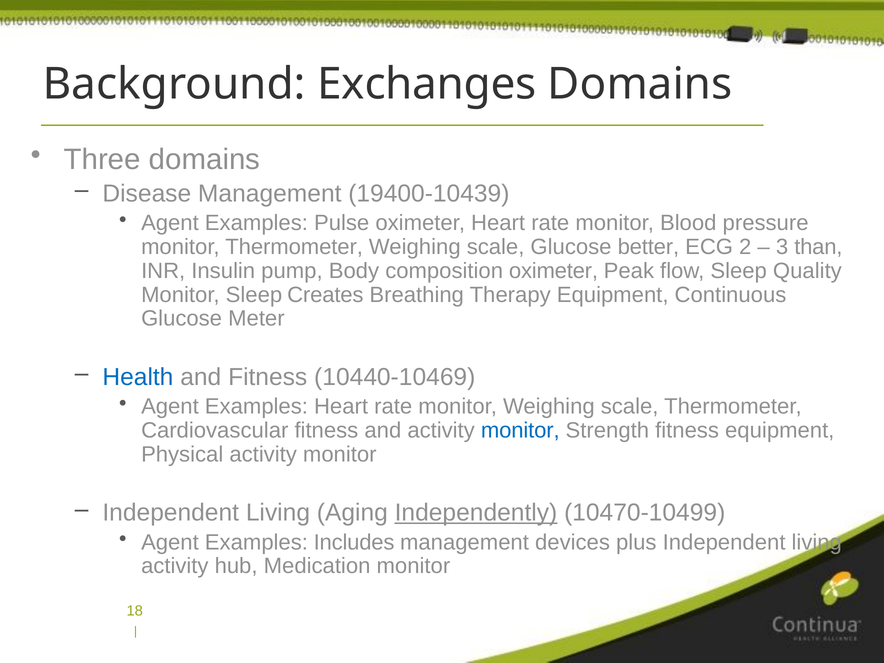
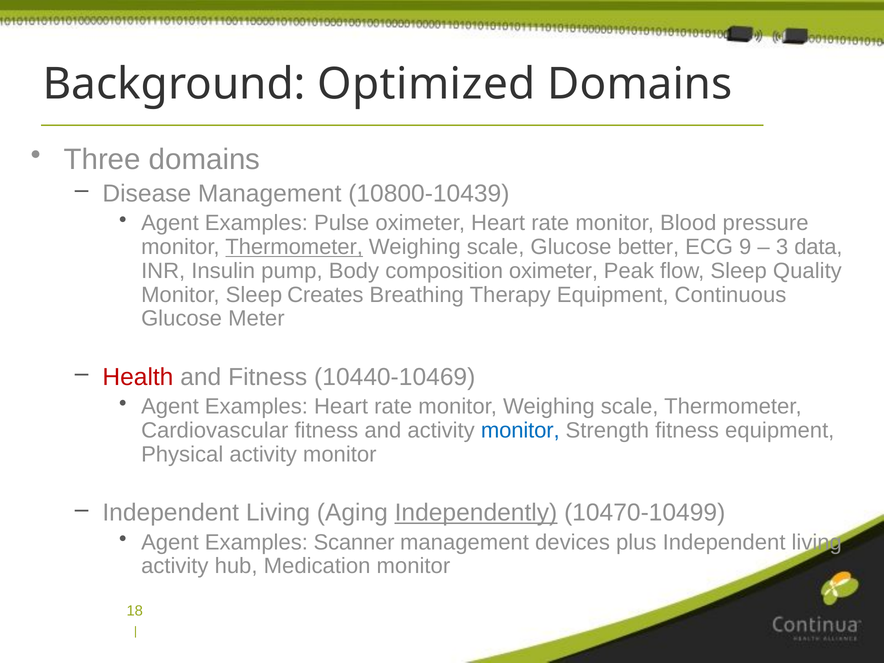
Exchanges: Exchanges -> Optimized (426, 84)
19400-10439: 19400-10439 -> 10800-10439 (429, 193)
Thermometer underline: none -> present (294, 247)
2: 2 -> 9 (745, 247)
than: than -> data (818, 247)
Health colour: blue -> red (138, 377)
Includes: Includes -> Scanner (354, 542)
